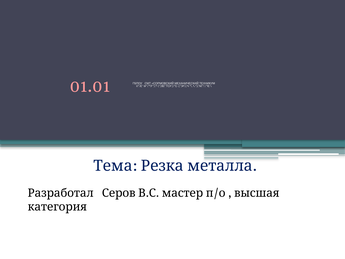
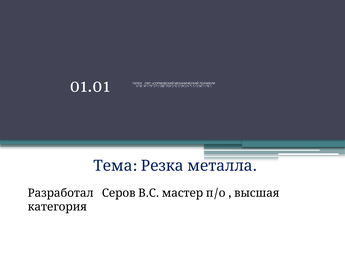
01.01 colour: pink -> white (90, 86)
